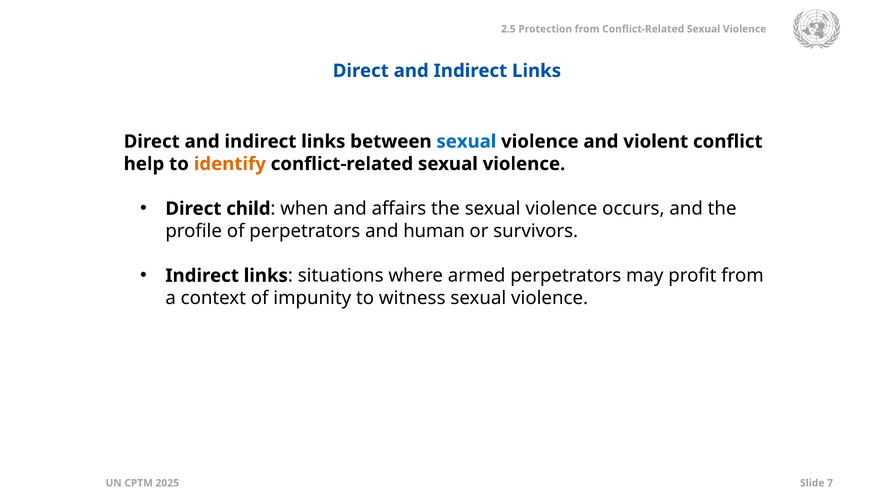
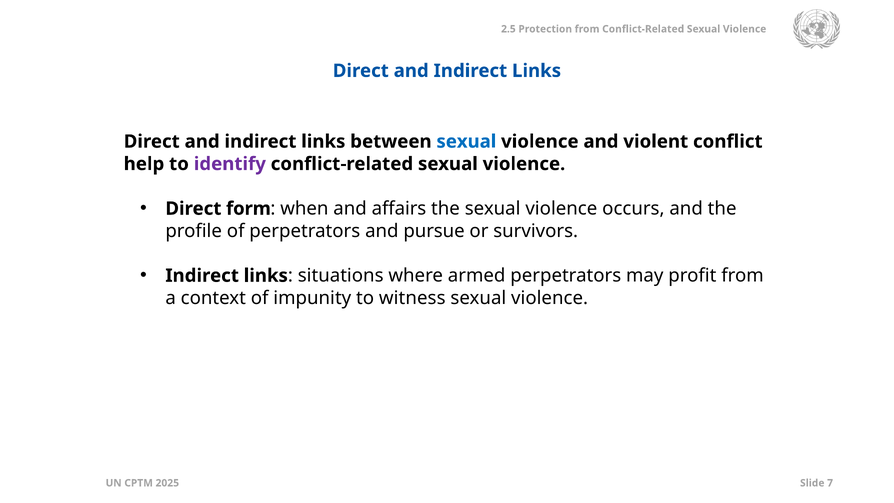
identify colour: orange -> purple (230, 164)
child: child -> form (248, 209)
human: human -> pursue (434, 231)
